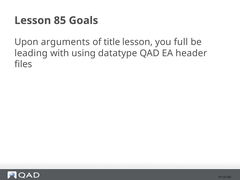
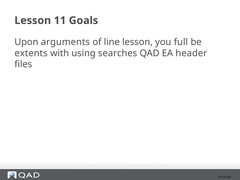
85: 85 -> 11 (60, 20)
title: title -> line (112, 42)
leading: leading -> extents (31, 53)
datatype: datatype -> searches (118, 53)
